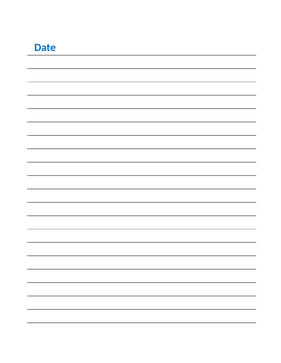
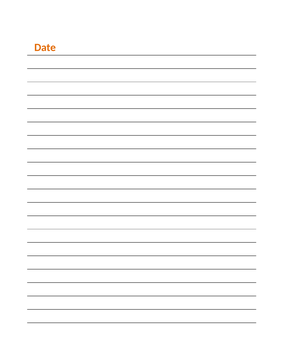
Date colour: blue -> orange (45, 48)
